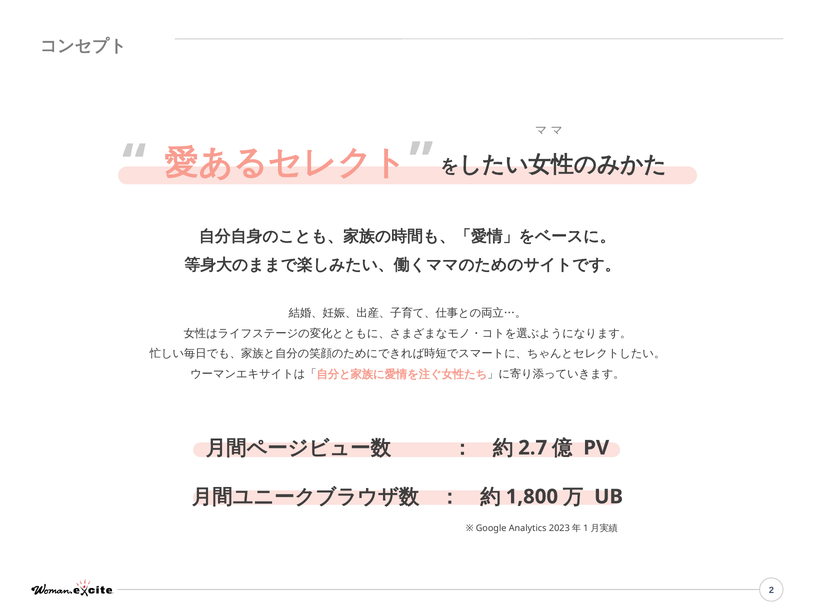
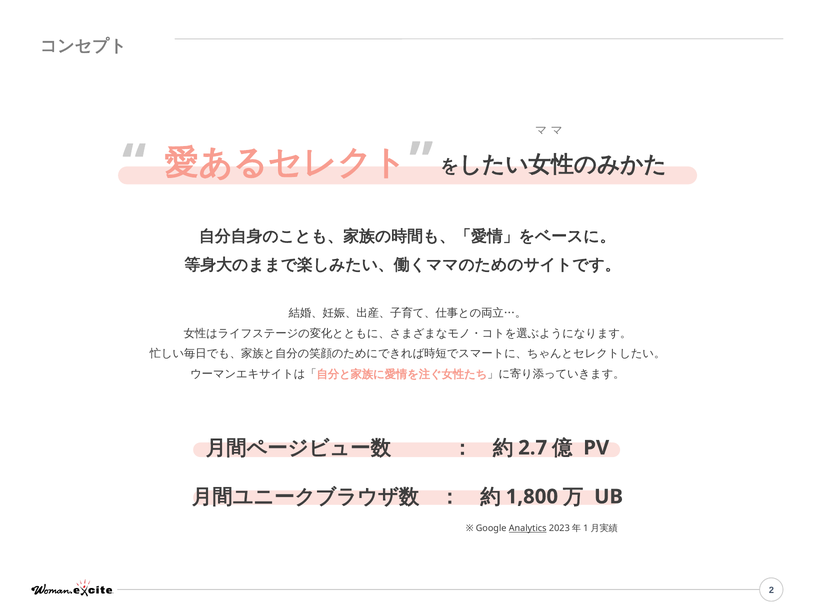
Analytics underline: none -> present (528, 529)
